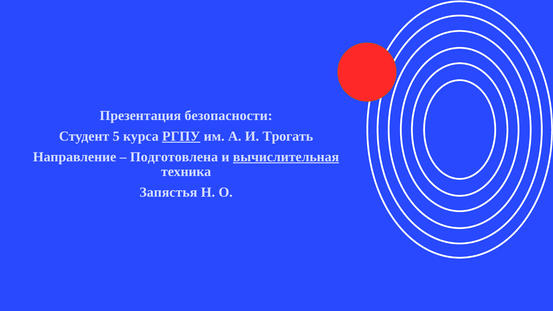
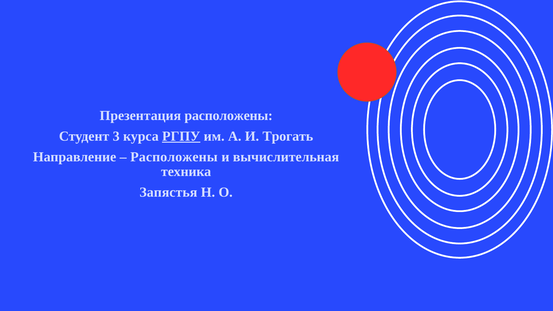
Презентация безопасности: безопасности -> расположены (229, 115)
5: 5 -> 3 (116, 136)
Подготовлена: Подготовлена -> Расположены (174, 157)
вычислительная underline: present -> none (286, 157)
